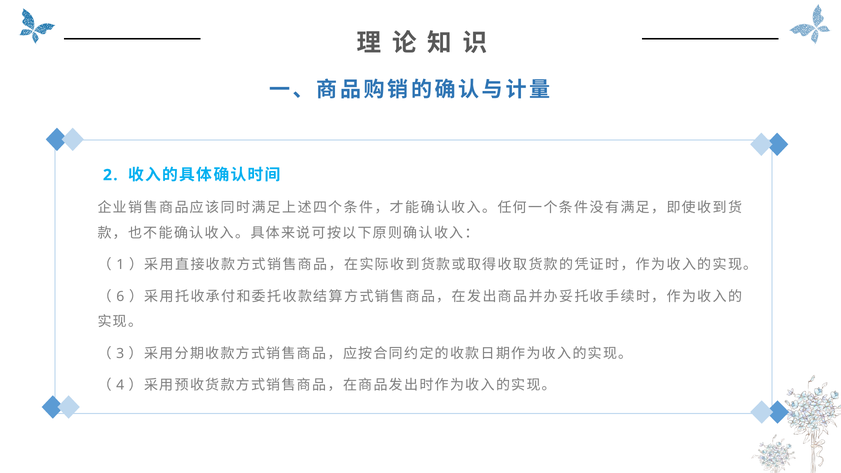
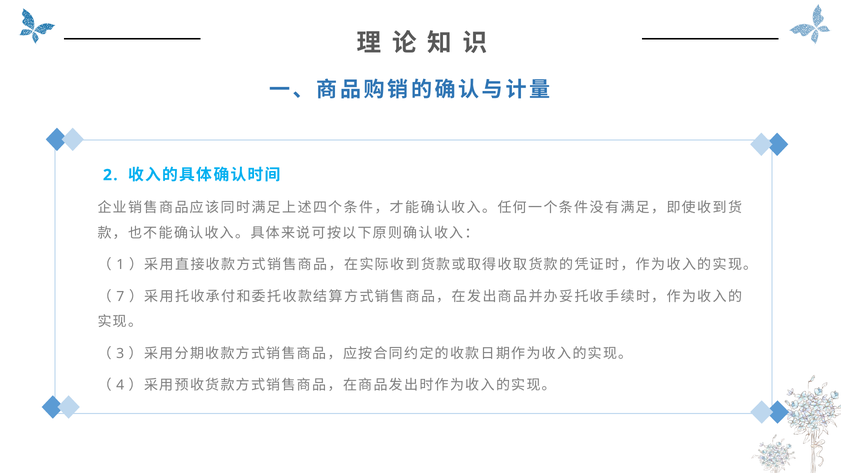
6: 6 -> 7 (120, 297)
